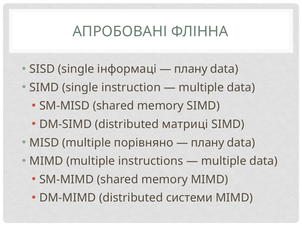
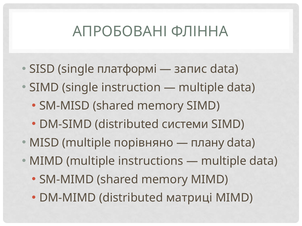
інформаці: інформаці -> платформі (127, 69)
плану: плану -> запис (191, 69)
матриці: матриці -> системи (185, 125)
системи: системи -> матриці (189, 198)
